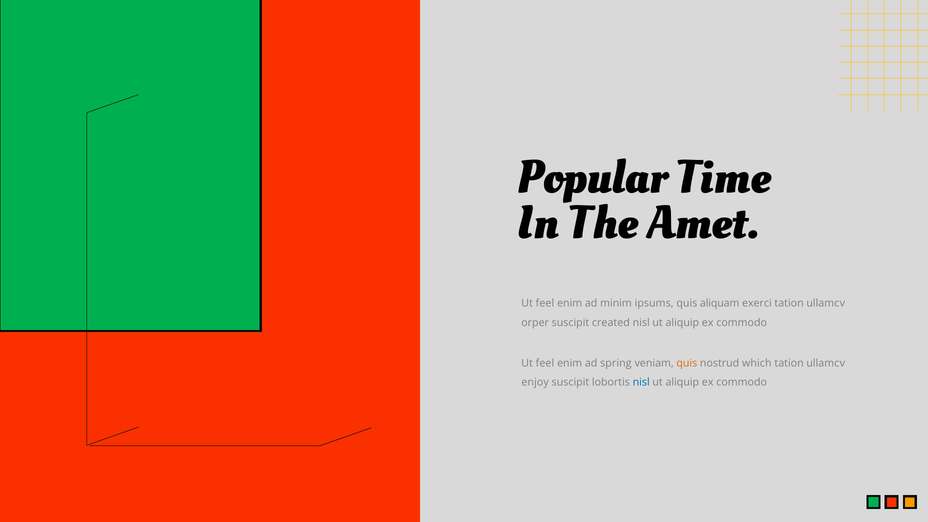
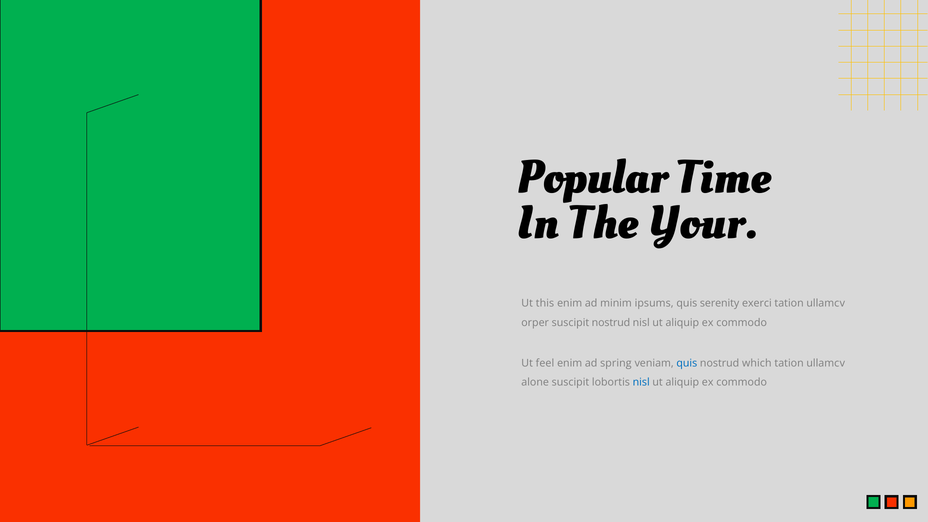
Amet: Amet -> Your (703, 223)
feel: feel -> this (545, 303)
aliquam: aliquam -> serenity (720, 303)
suscipit created: created -> nostrud (611, 323)
quis colour: orange -> blue (687, 363)
enjoy: enjoy -> alone (535, 382)
